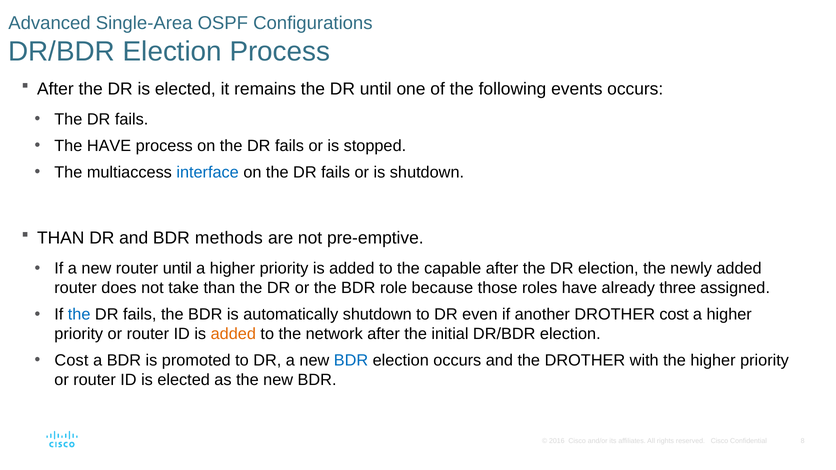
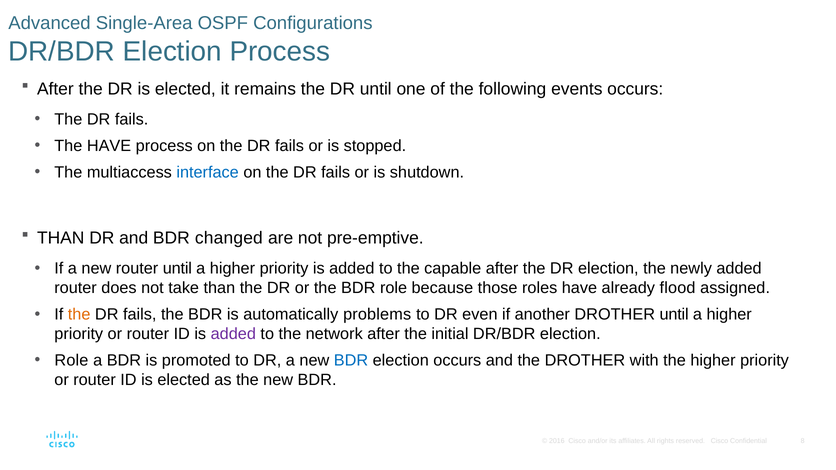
methods: methods -> changed (229, 238)
three: three -> flood (678, 288)
the colour: blue -> orange (79, 315)
automatically shutdown: shutdown -> problems (377, 315)
DROTHER cost: cost -> until (674, 315)
added colour: orange -> purple (233, 334)
Cost: Cost -> Role (71, 361)
